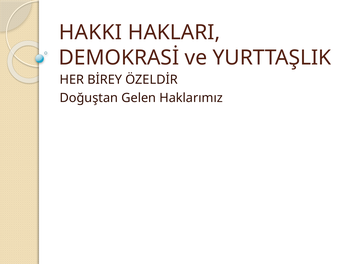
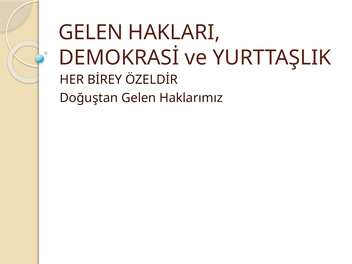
HAKKI: HAKKI -> GELEN (91, 32)
